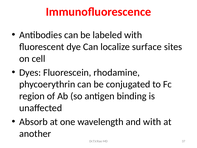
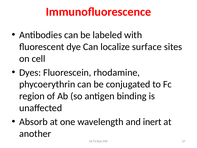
and with: with -> inert (152, 122)
